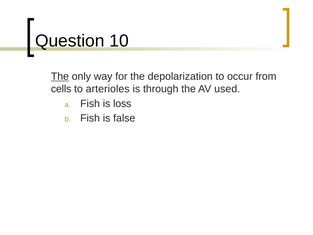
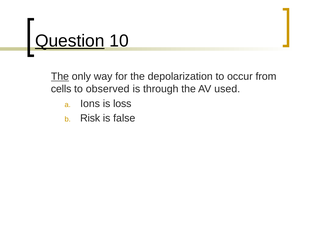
Question underline: none -> present (70, 41)
arterioles: arterioles -> observed (108, 89)
Fish: Fish -> Ions (90, 103)
Fish: Fish -> Risk (90, 118)
